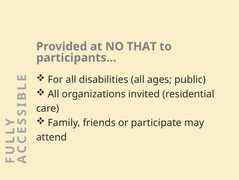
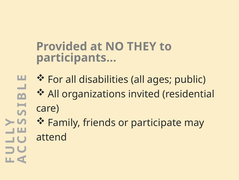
THAT: THAT -> THEY (142, 46)
